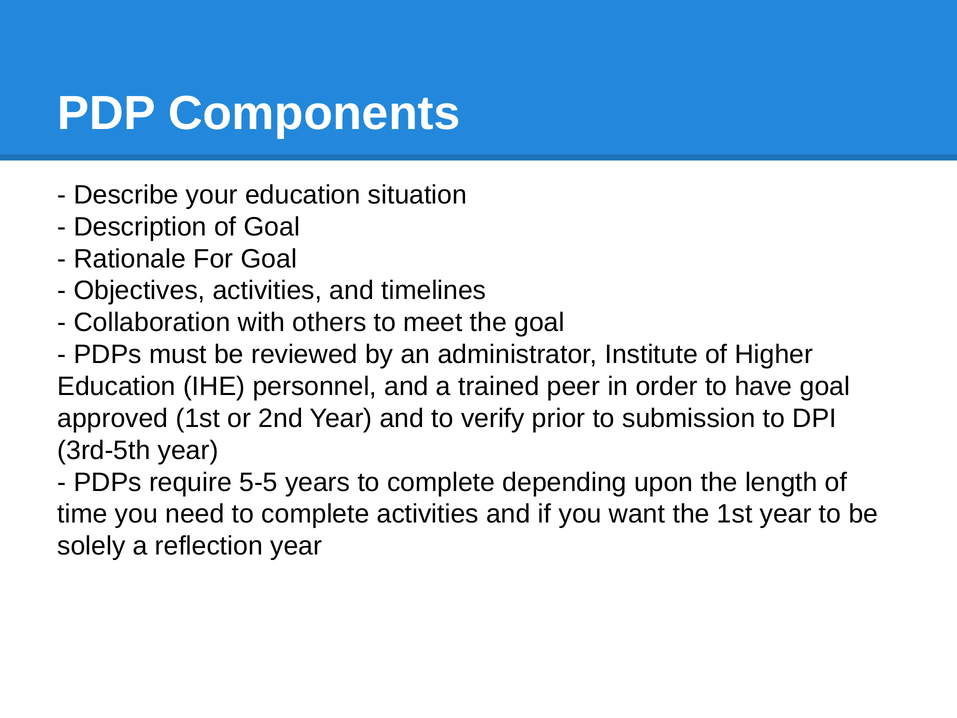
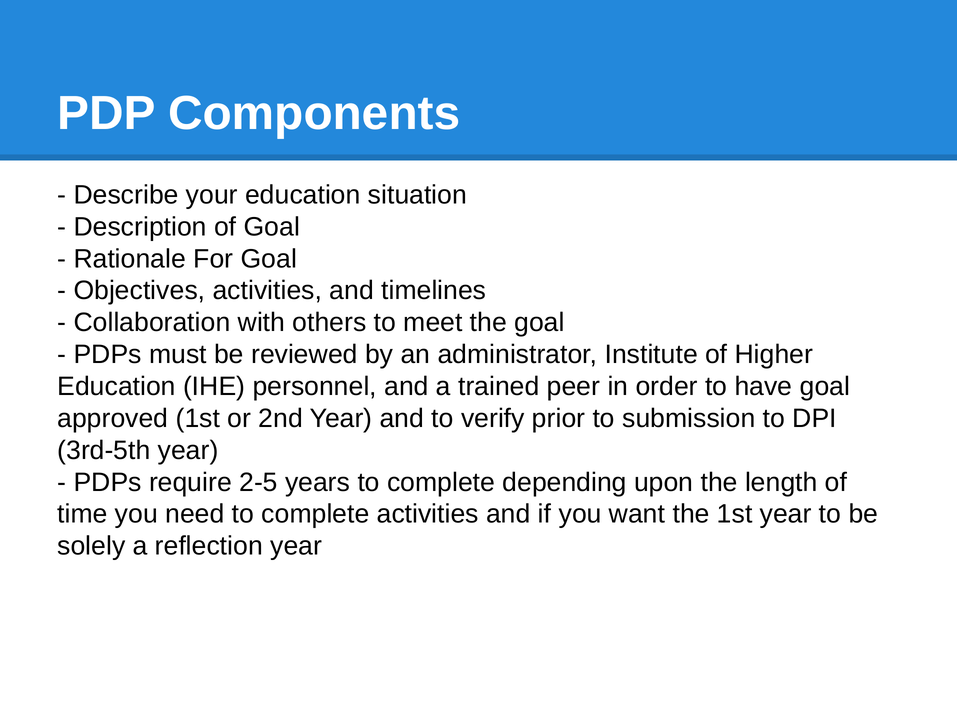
5-5: 5-5 -> 2-5 (258, 482)
